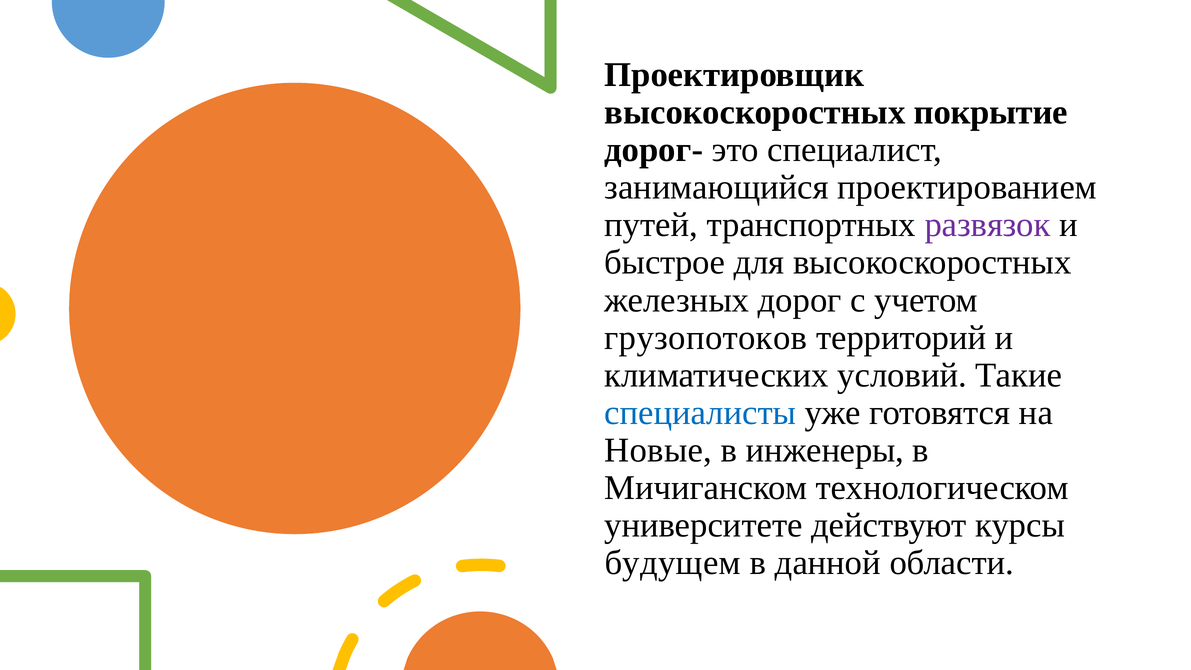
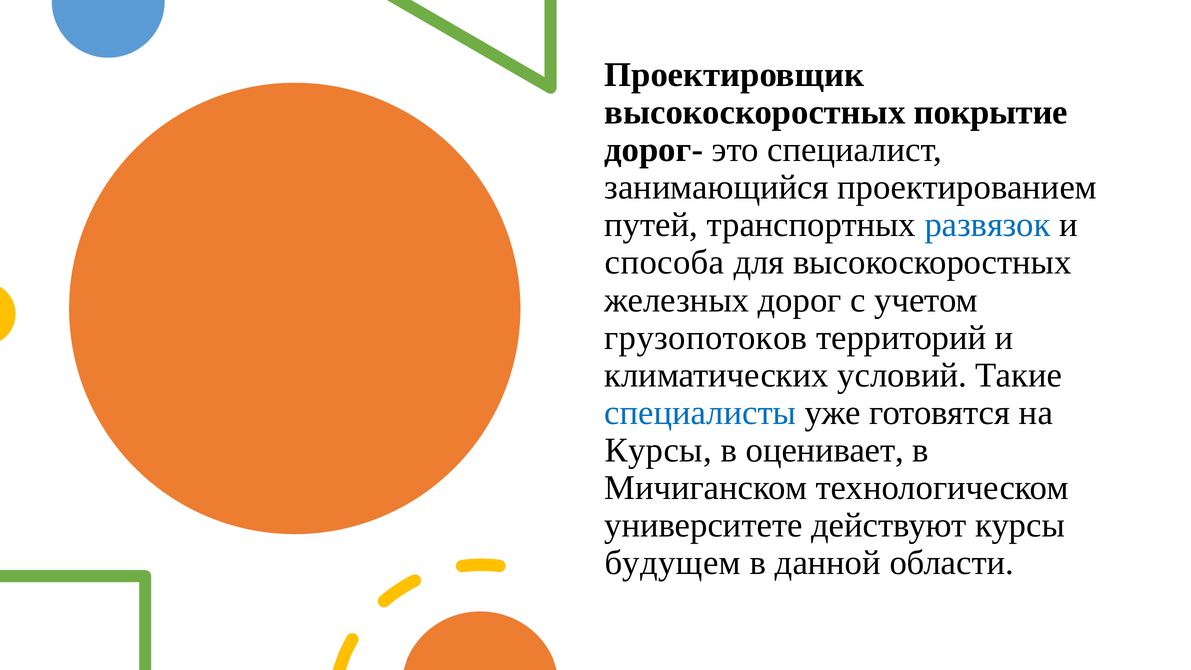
развязок colour: purple -> blue (988, 225)
быстрое: быстрое -> способа (664, 262)
Новые: Новые -> Курсы (658, 450)
инженеры: инженеры -> оценивает (825, 450)
